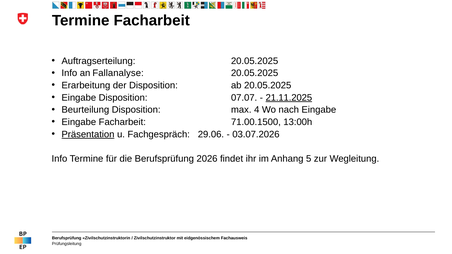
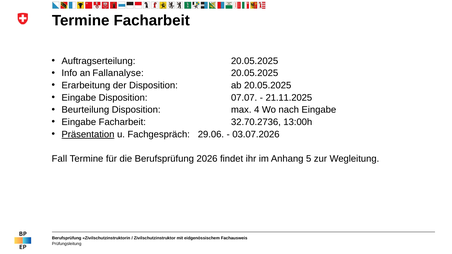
21.11.2025 underline: present -> none (289, 98)
71.00.1500: 71.00.1500 -> 32.70.2736 (256, 122)
Info: Info -> Fall (59, 159)
